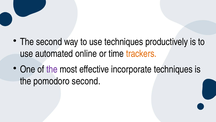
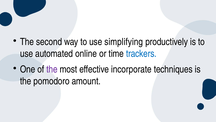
use techniques: techniques -> simplifying (124, 42)
trackers colour: orange -> blue (141, 53)
pomodoro second: second -> amount (86, 81)
